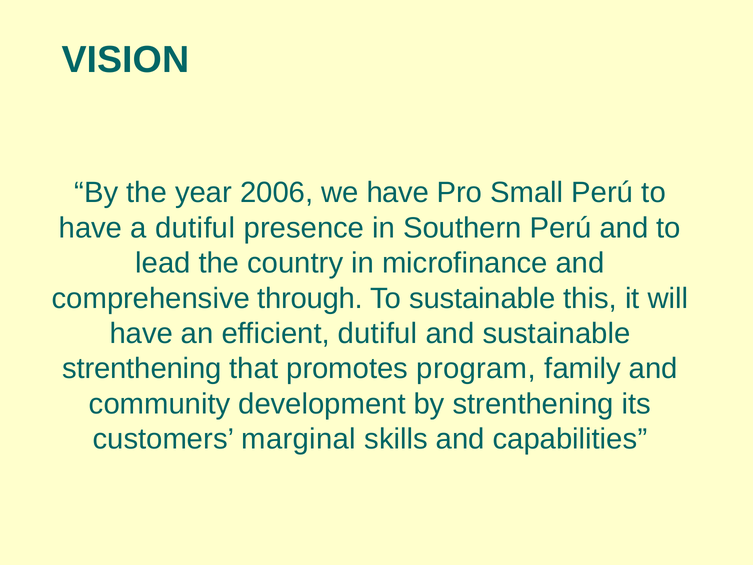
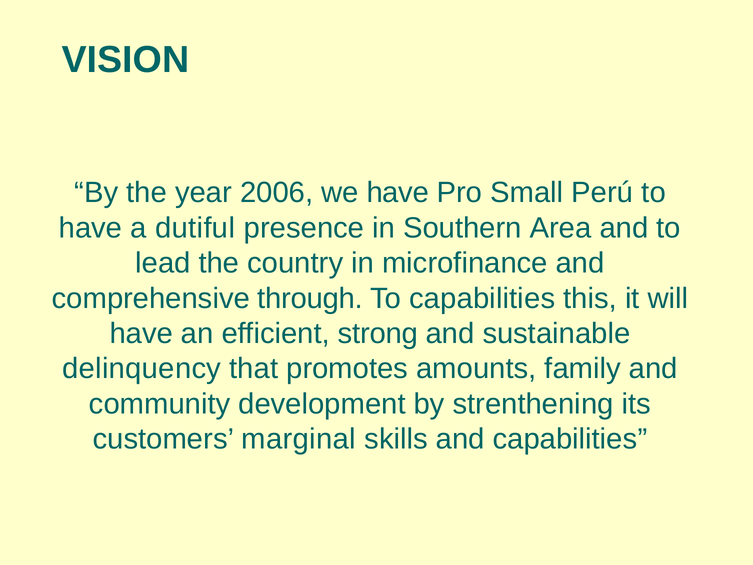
Southern Perú: Perú -> Area (561, 228)
To sustainable: sustainable -> capabilities (482, 298)
efficient dutiful: dutiful -> strong (378, 333)
strenthening: strenthening -> delinquency (142, 369)
program: program -> amounts (476, 369)
